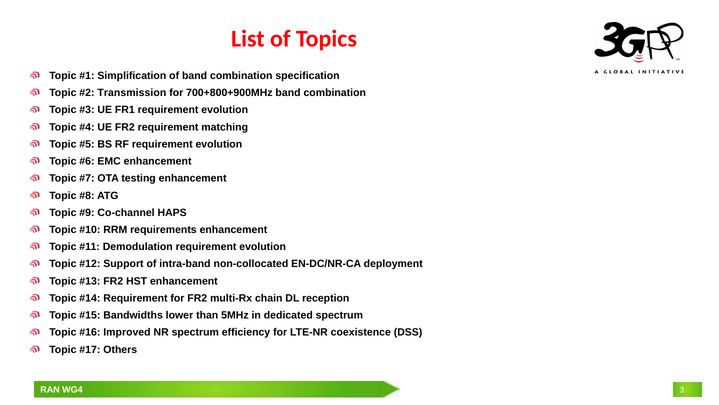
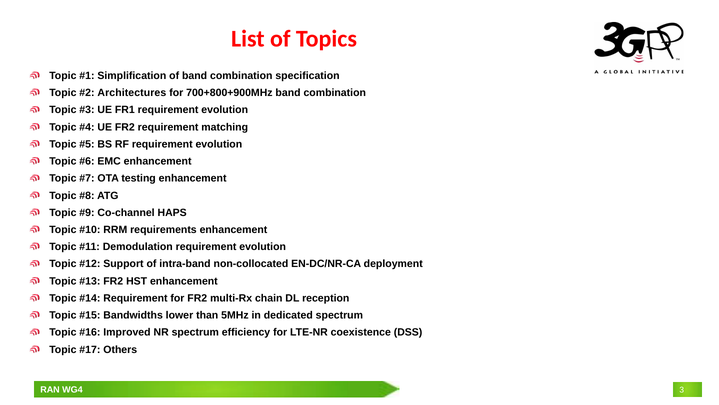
Transmission: Transmission -> Architectures (132, 93)
